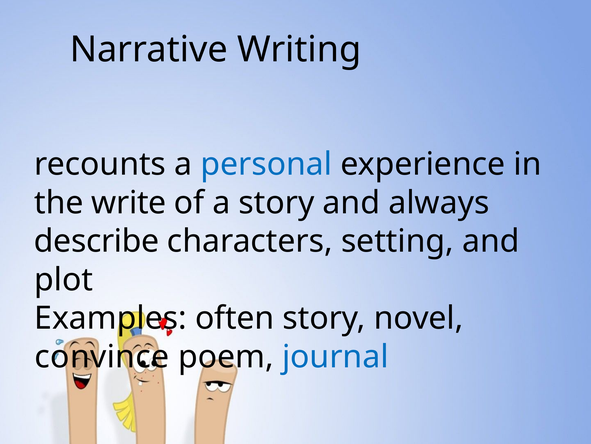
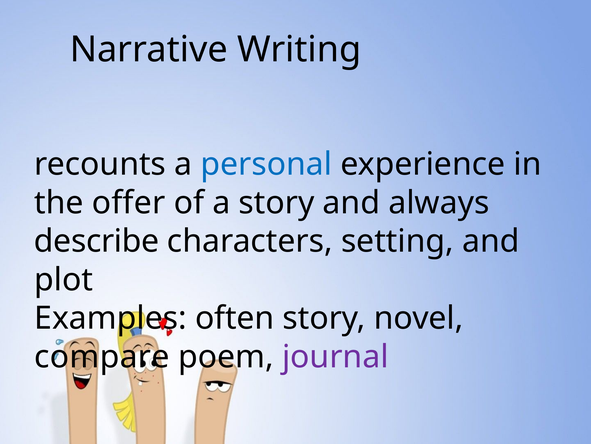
write: write -> offer (129, 203)
convince: convince -> compare (102, 356)
journal colour: blue -> purple (335, 356)
